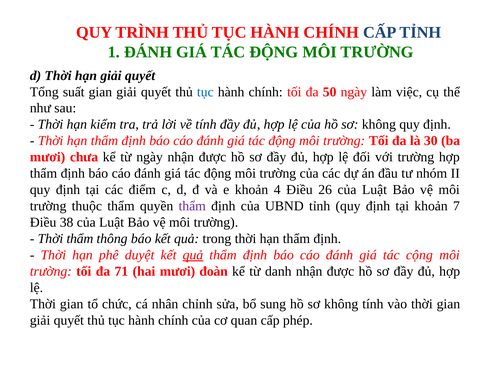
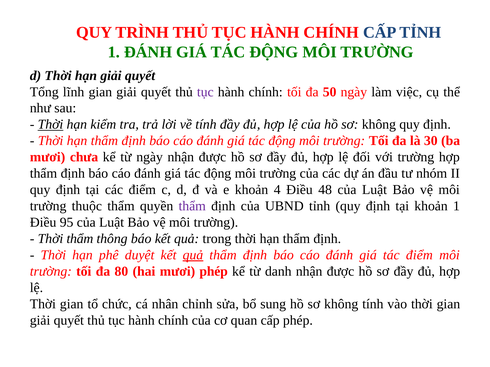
suất: suất -> lĩnh (74, 92)
tục colour: blue -> purple (205, 92)
Thời underline: none -> present (51, 125)
26: 26 -> 48 (325, 190)
khoản 7: 7 -> 1 (456, 206)
38: 38 -> 95 (67, 223)
tác cộng: cộng -> điểm (419, 255)
71: 71 -> 80 (121, 272)
mươi đoàn: đoàn -> phép (214, 272)
